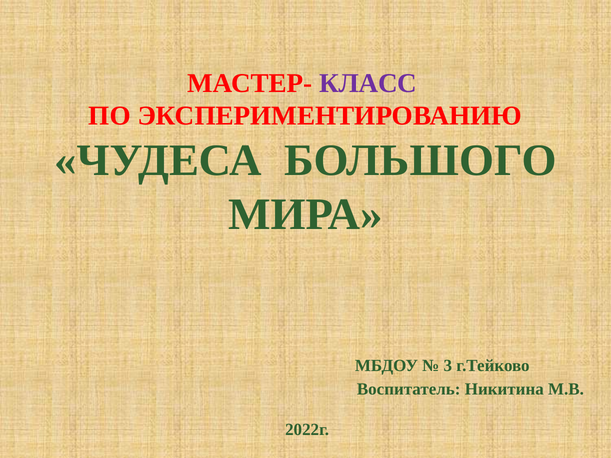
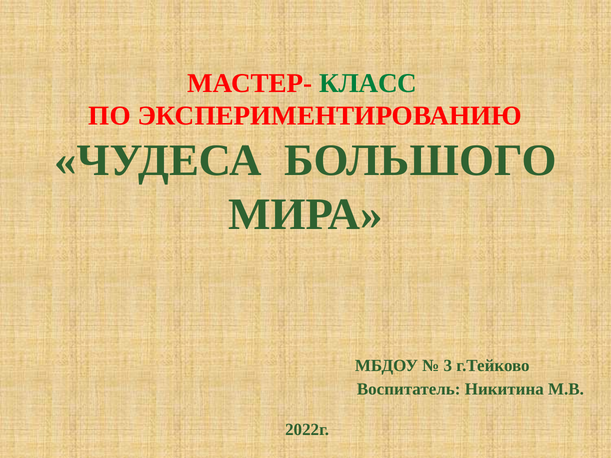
КЛАСС colour: purple -> green (368, 83)
